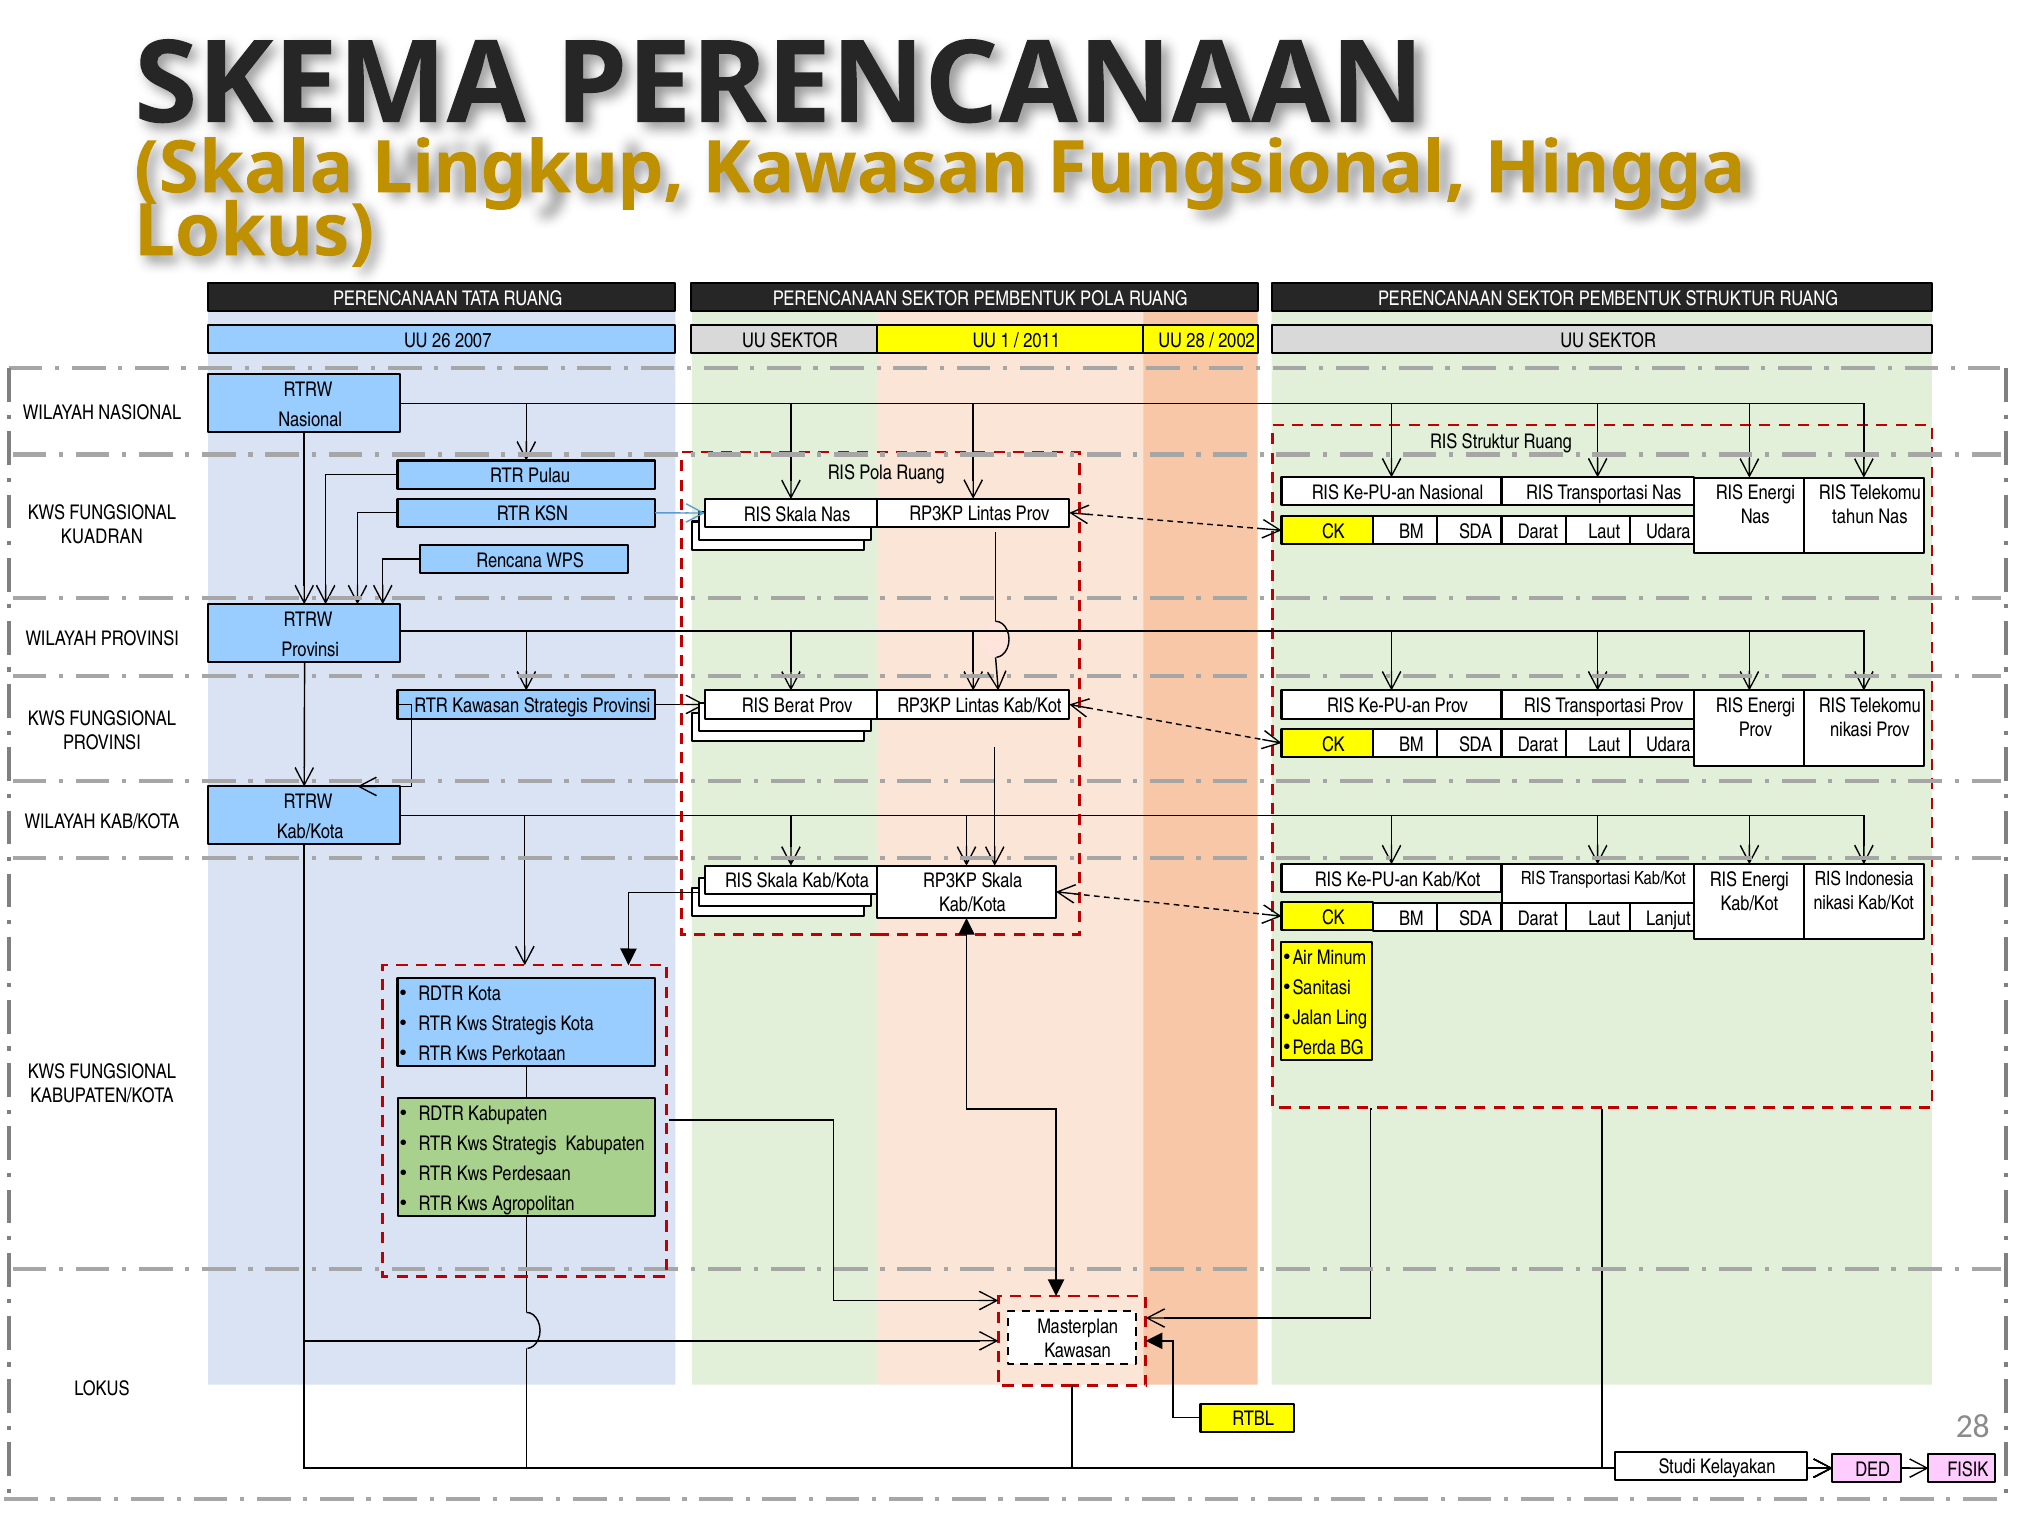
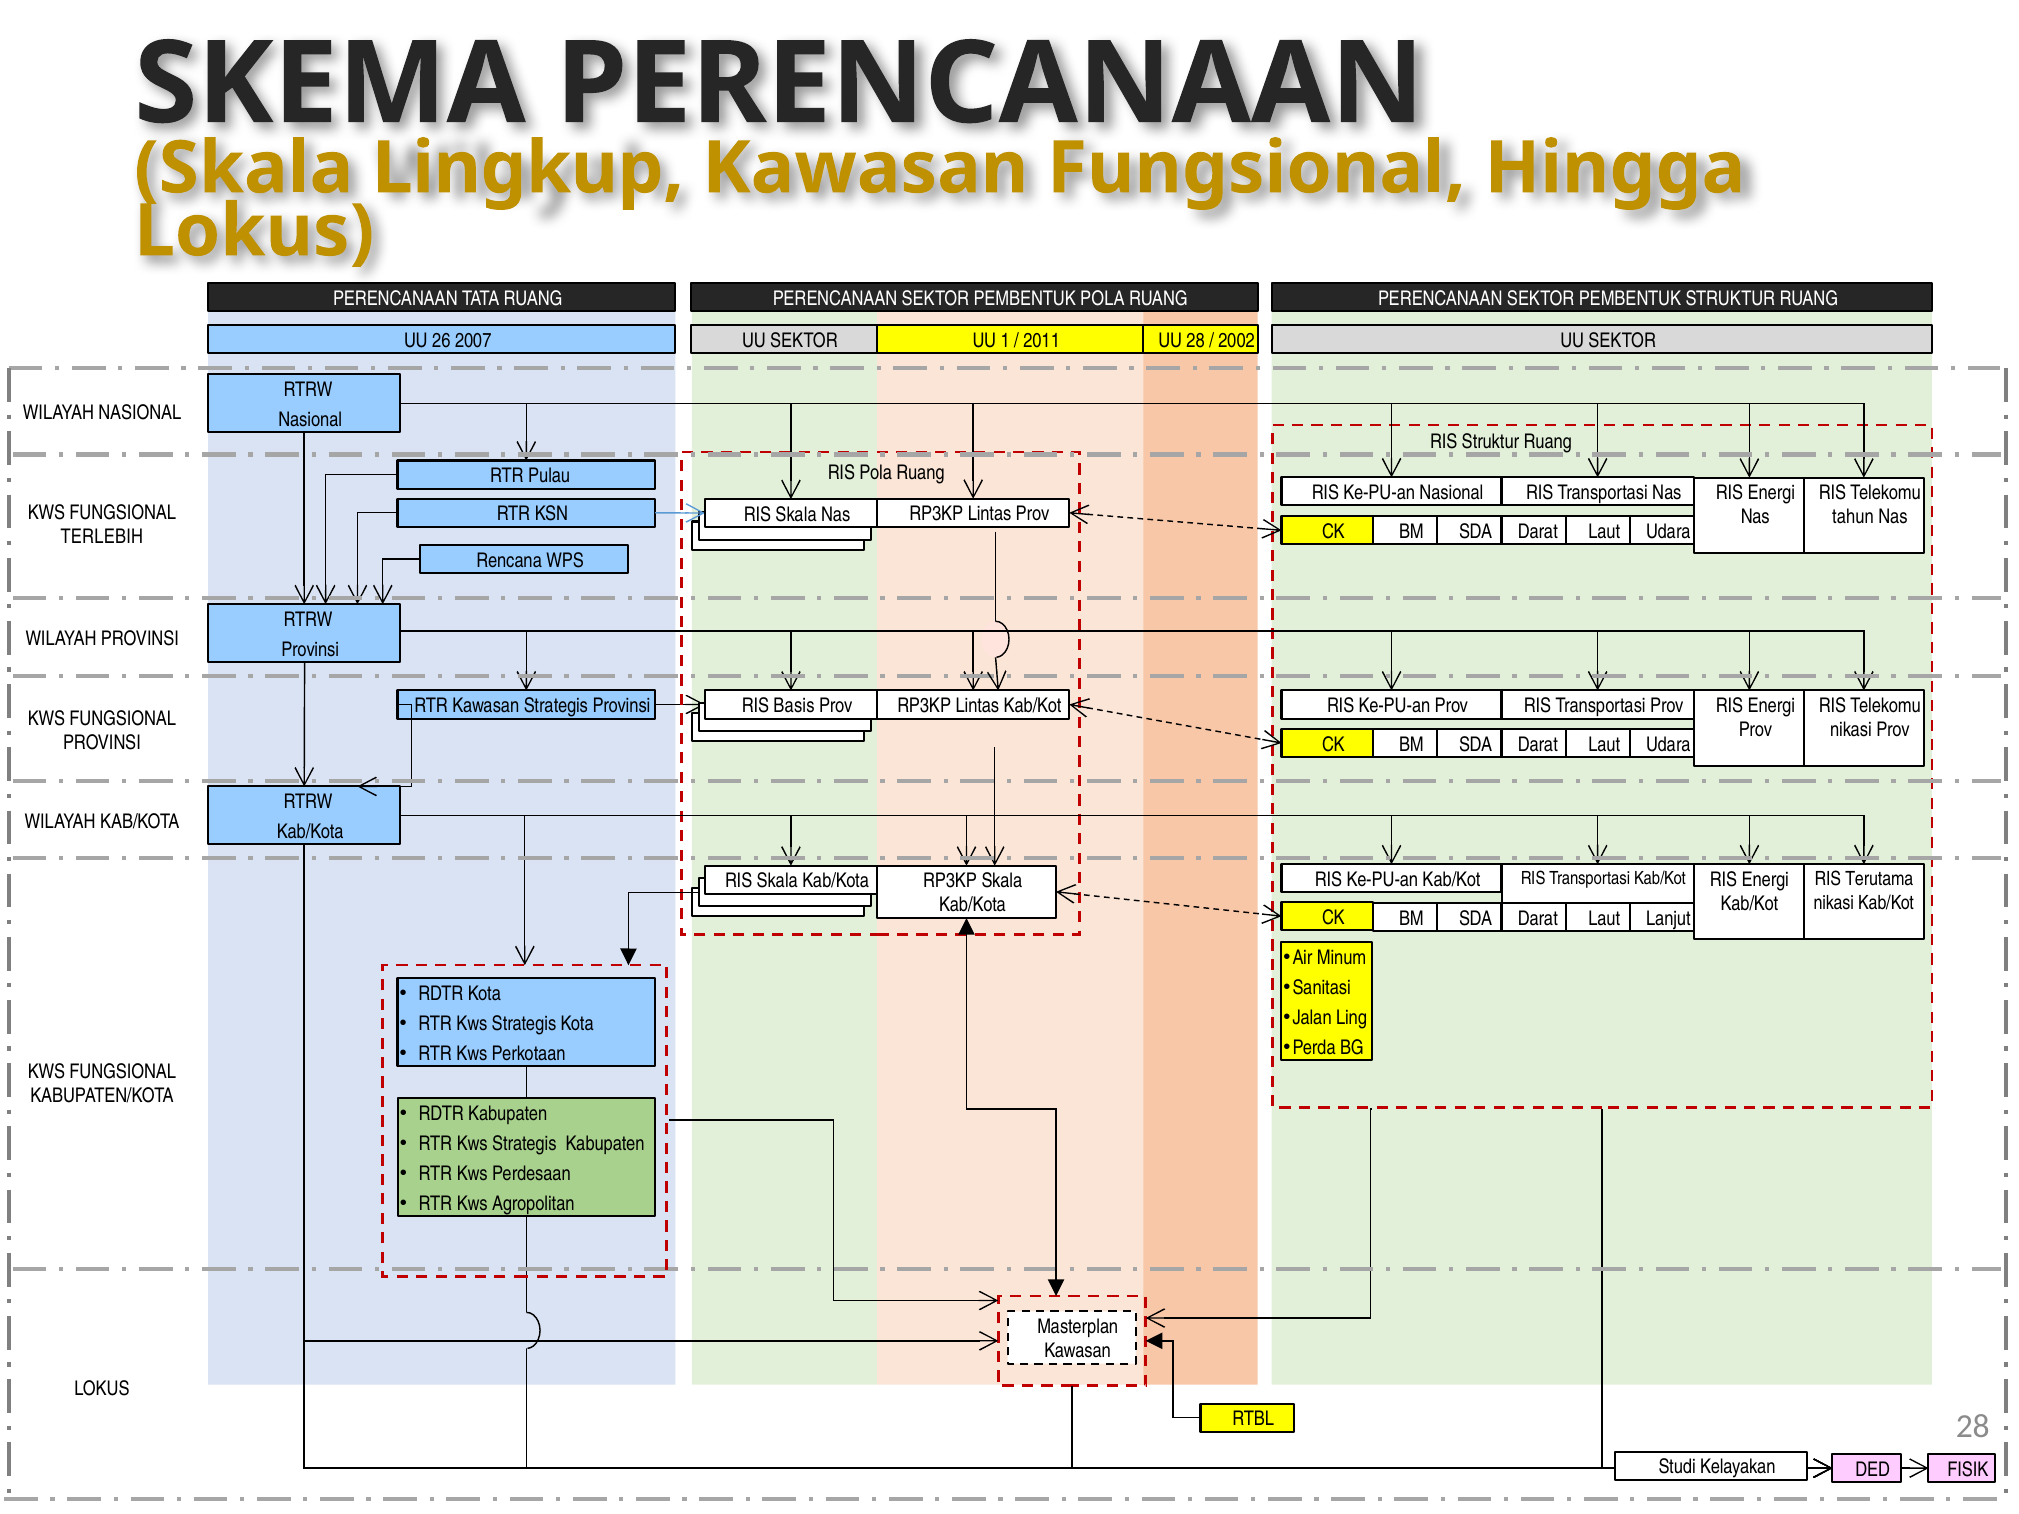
KUADRAN: KUADRAN -> TERLEBIH (102, 537)
Berat: Berat -> Basis (794, 706)
Indonesia: Indonesia -> Terutama (1879, 879)
